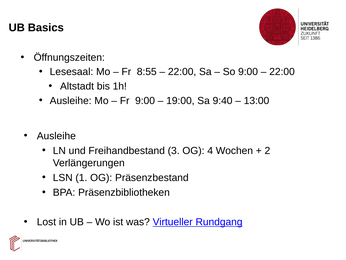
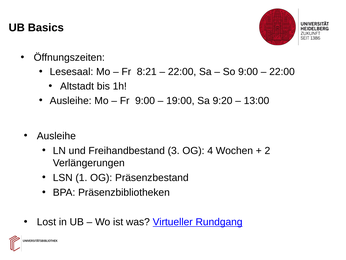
8:55: 8:55 -> 8:21 (147, 72)
9:40: 9:40 -> 9:20 (223, 100)
